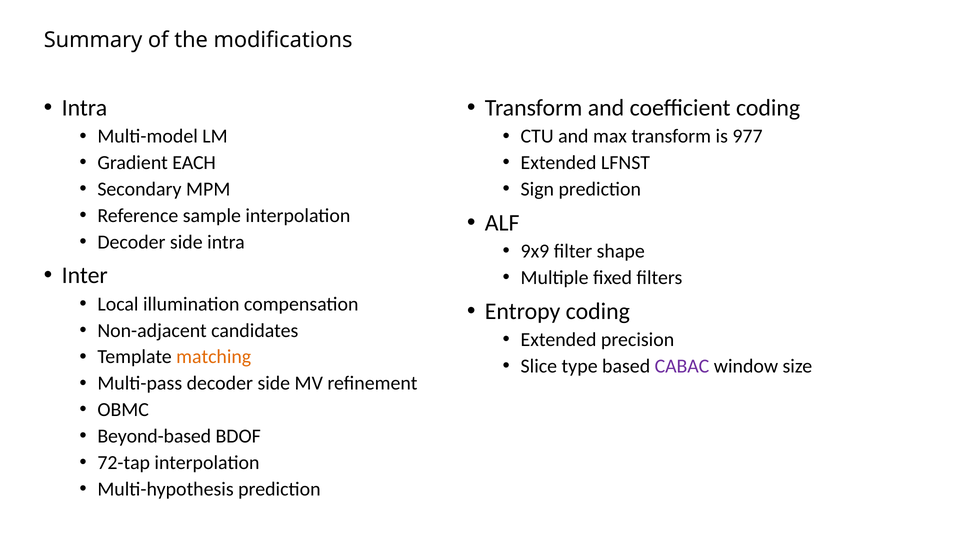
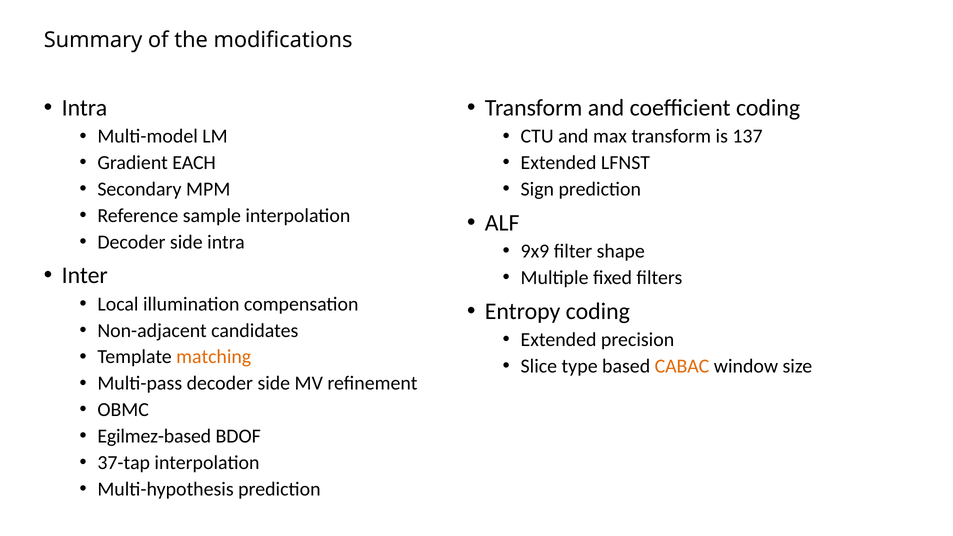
977: 977 -> 137 (748, 136)
CABAC colour: purple -> orange (682, 366)
Beyond-based: Beyond-based -> Egilmez-based (154, 436)
72-tap: 72-tap -> 37-tap (124, 463)
